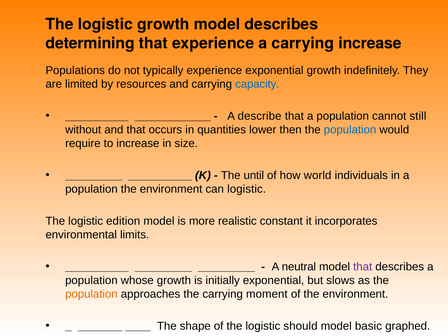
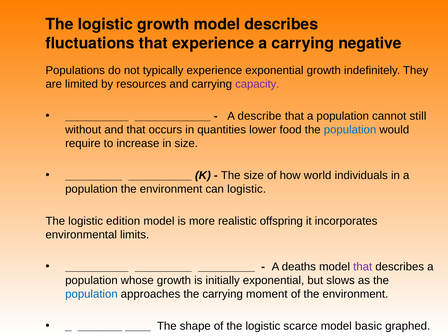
determining: determining -> fluctuations (90, 43)
carrying increase: increase -> negative (370, 43)
capacity colour: blue -> purple (257, 84)
then: then -> food (291, 130)
The until: until -> size (254, 175)
constant: constant -> offspring (281, 221)
neutral: neutral -> deaths (299, 267)
population colour: orange -> blue (91, 294)
should: should -> scarce (300, 326)
